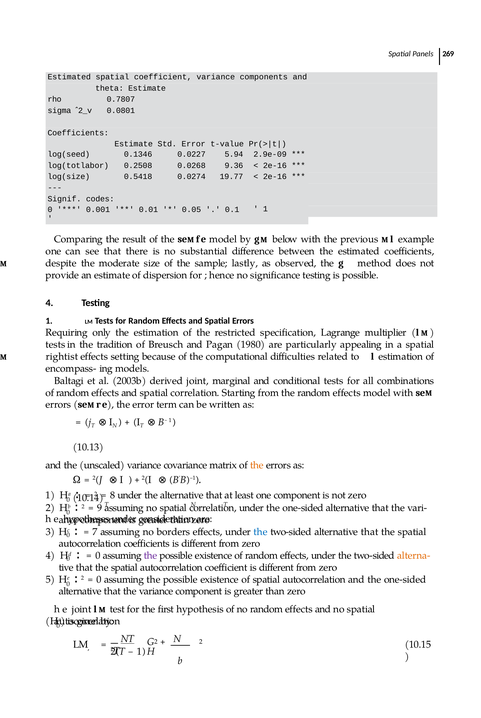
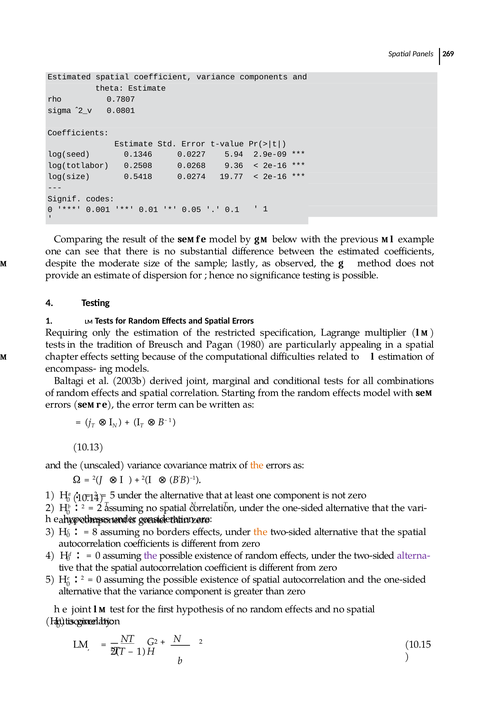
rightist: rightist -> chapter (62, 357)
8: 8 -> 5 (113, 496)
9: 9 -> 2 (100, 508)
7: 7 -> 8 (95, 532)
the colour: blue -> orange (261, 532)
alterna- colour: orange -> purple (414, 556)
